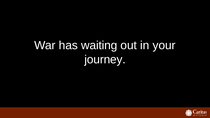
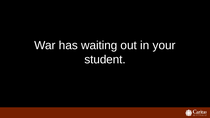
journey: journey -> student (105, 60)
